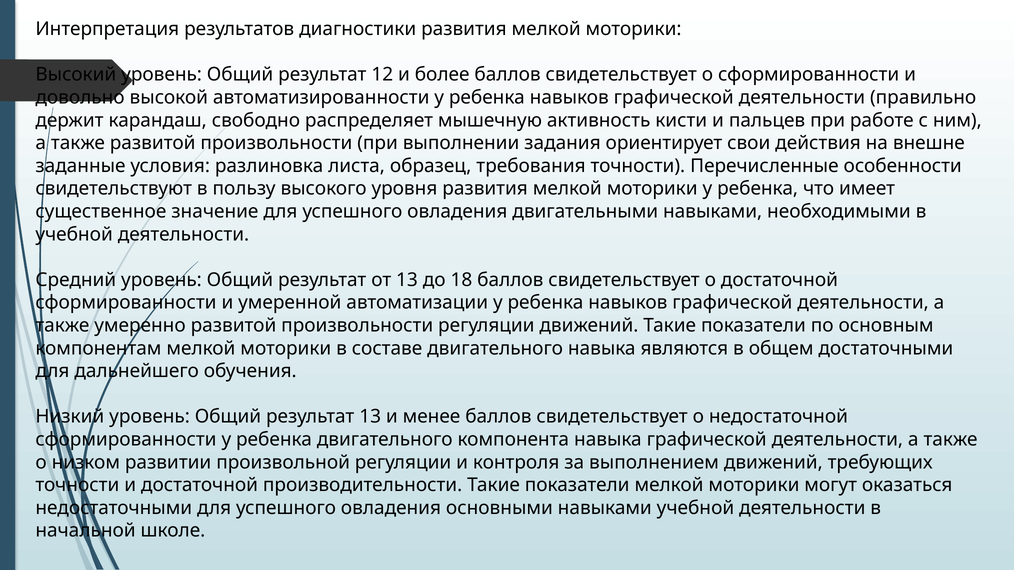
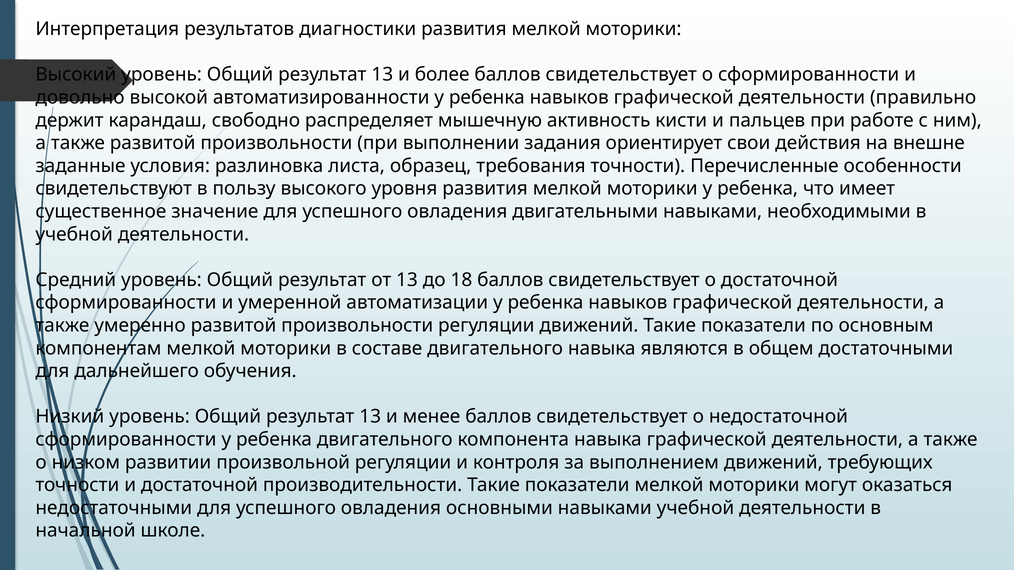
12: 12 -> 13 (382, 75)
